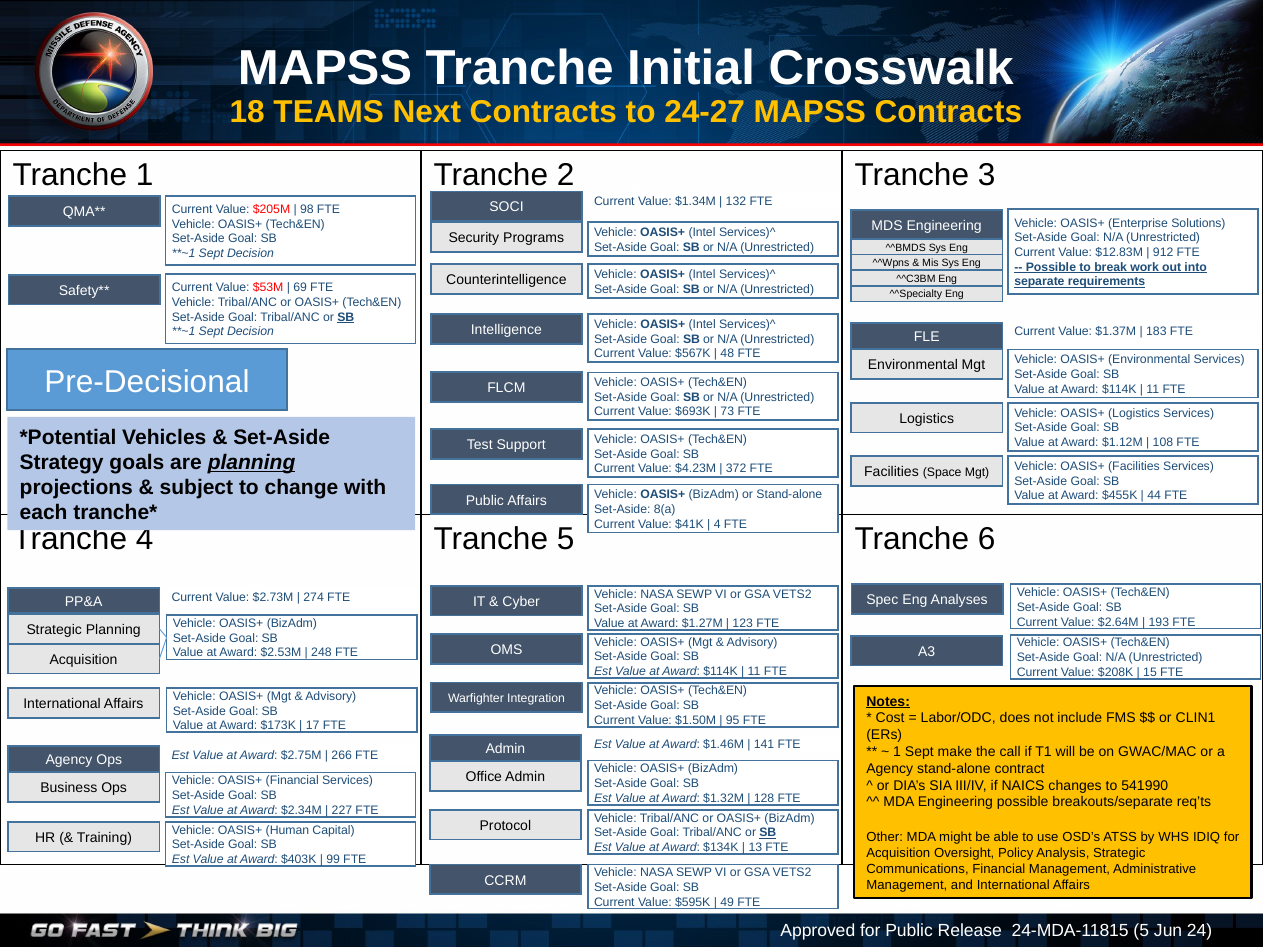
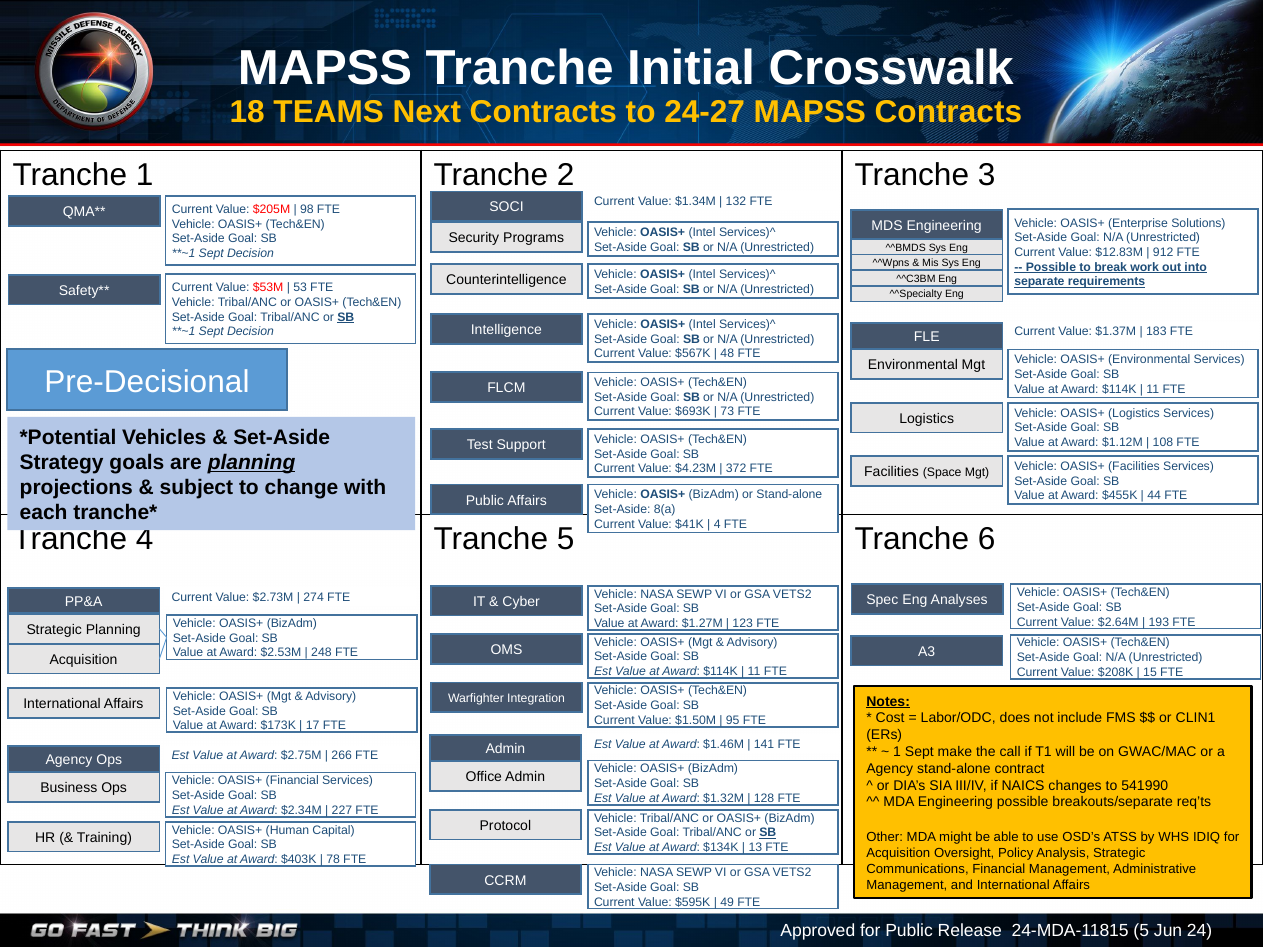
69: 69 -> 53 (300, 288)
99: 99 -> 78 (333, 860)
